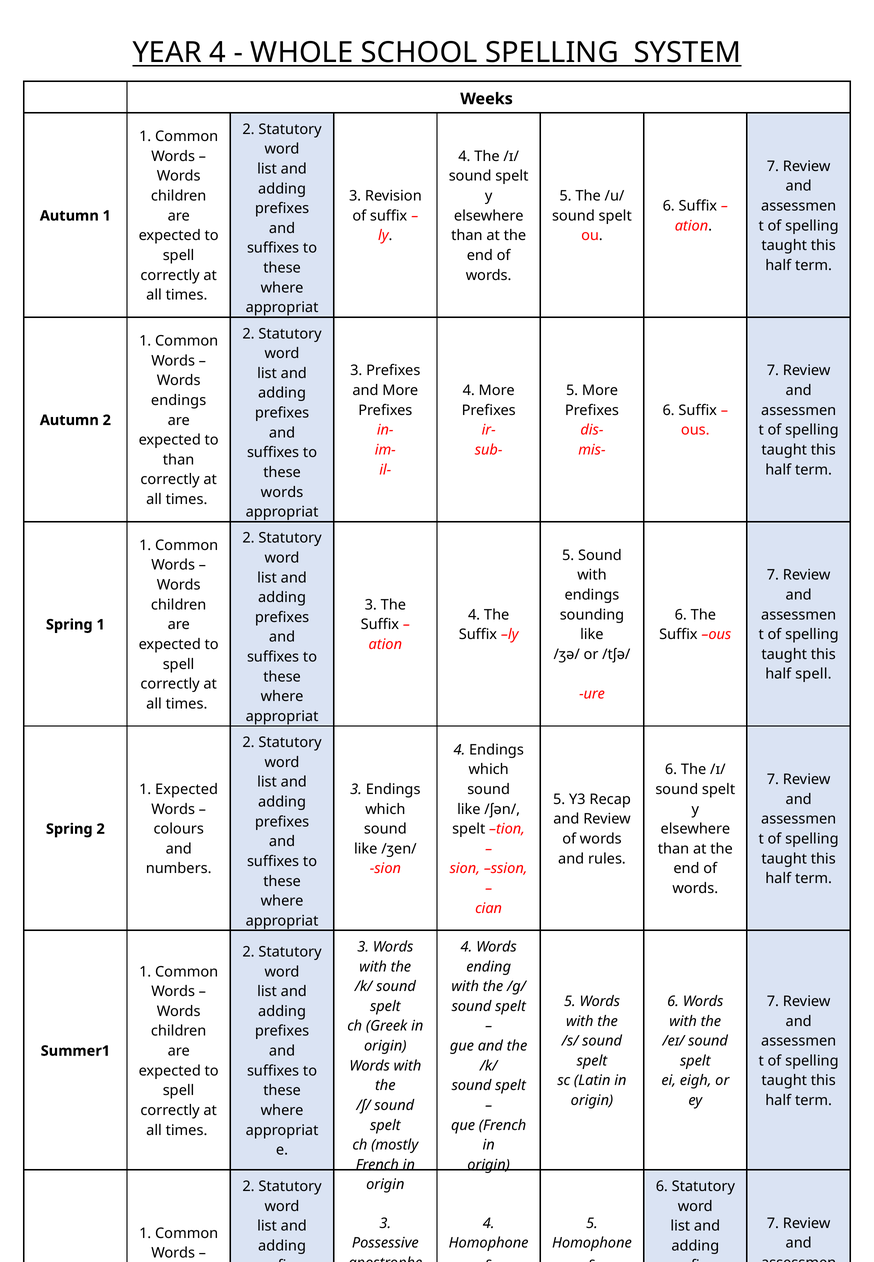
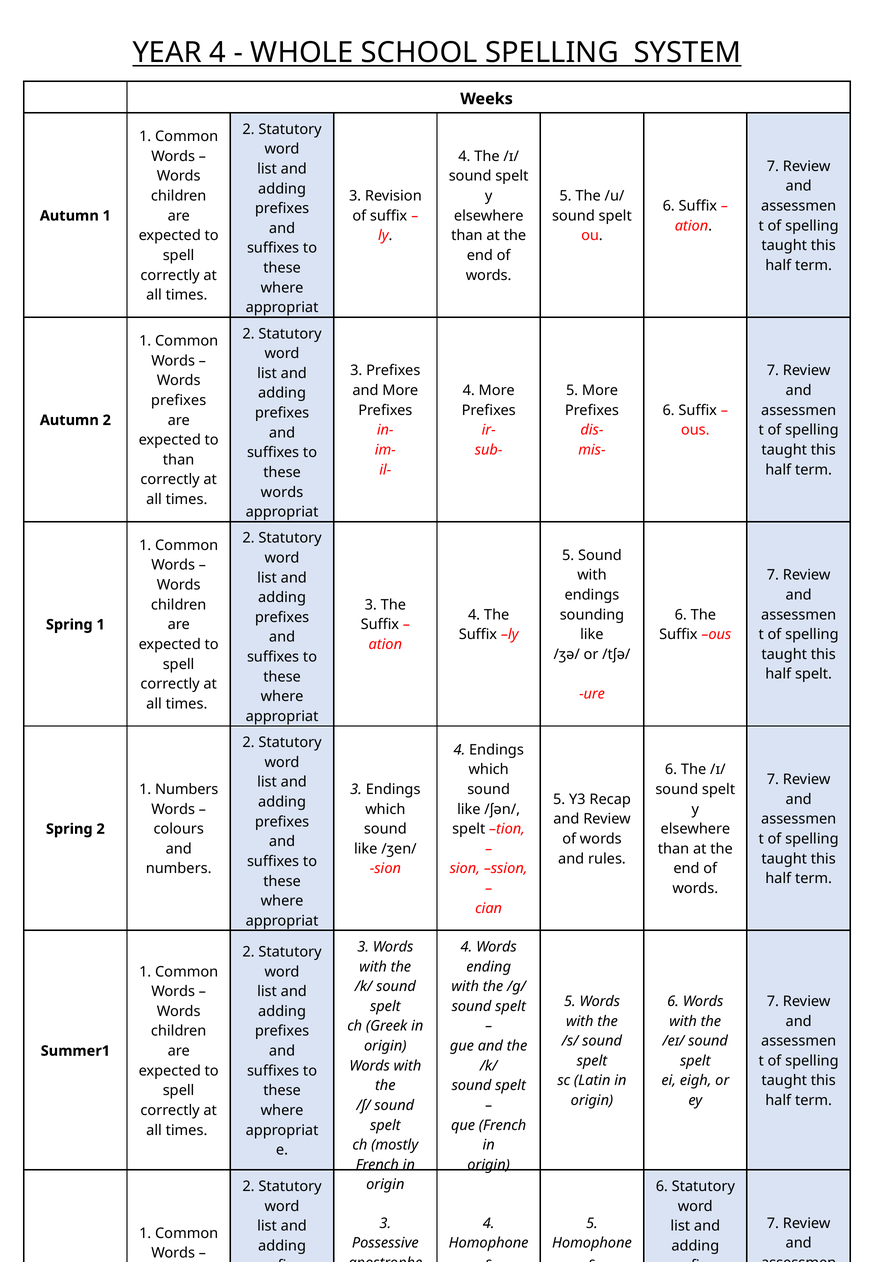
endings: endings -> prefixes (179, 401)
half spell: spell -> spelt (814, 674)
1 Expected: Expected -> Numbers (187, 790)
